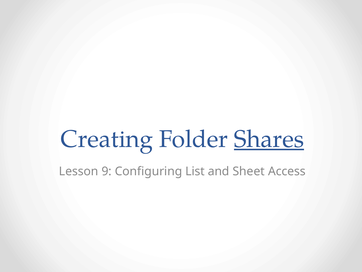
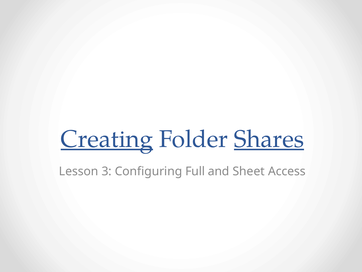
Creating underline: none -> present (107, 139)
9: 9 -> 3 (107, 171)
List: List -> Full (195, 171)
